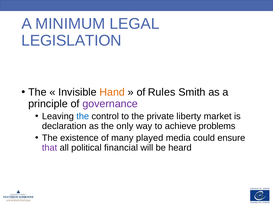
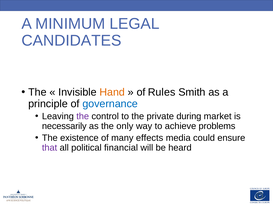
LEGISLATION: LEGISLATION -> CANDIDATES (71, 41)
governance colour: purple -> blue (110, 104)
the colour: blue -> purple (83, 116)
liberty: liberty -> during (189, 116)
declaration: declaration -> necessarily (64, 126)
played: played -> effects (150, 138)
